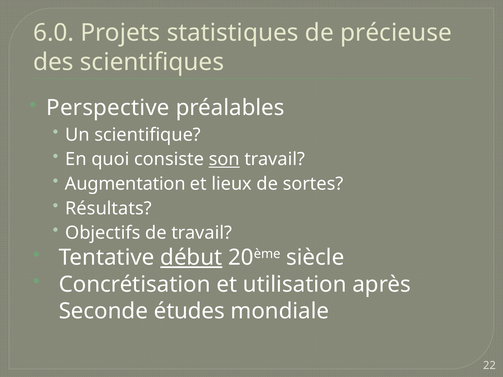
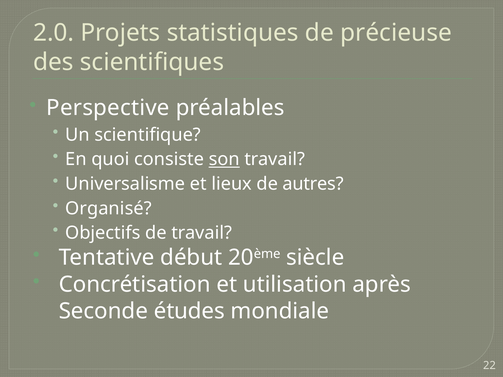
6.0: 6.0 -> 2.0 (54, 33)
Augmentation: Augmentation -> Universalisme (125, 184)
sortes: sortes -> autres (313, 184)
Résultats: Résultats -> Organisé (108, 209)
début underline: present -> none (191, 258)
